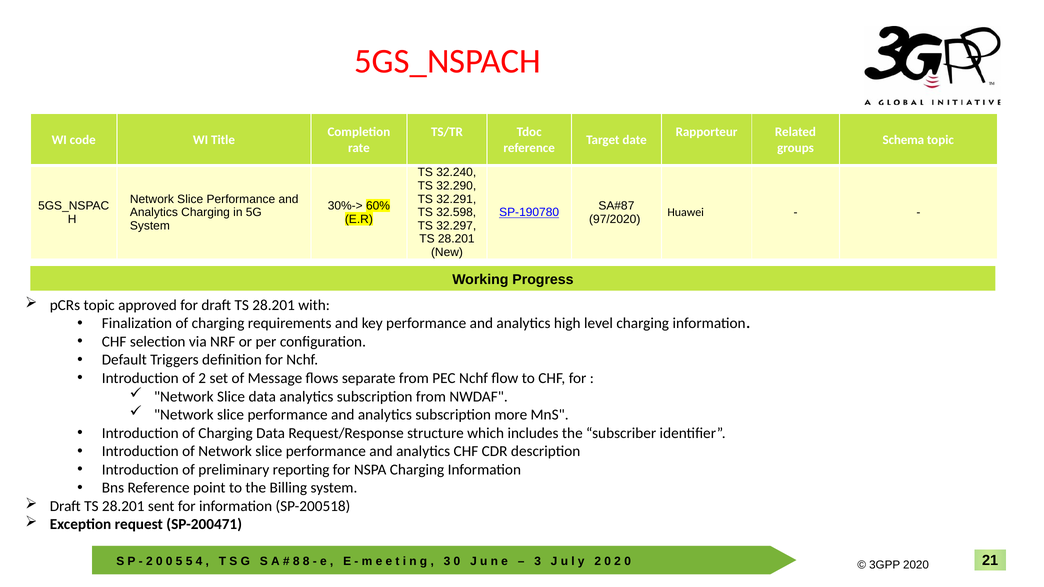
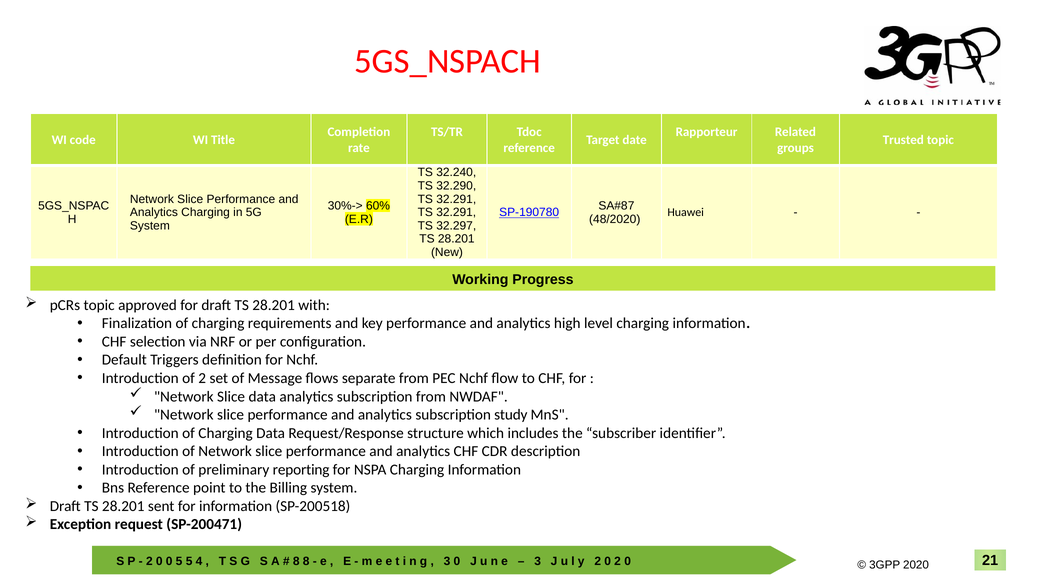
Schema: Schema -> Trusted (903, 140)
32.598: 32.598 -> 32.291 (456, 213)
97/2020: 97/2020 -> 48/2020 (615, 219)
more: more -> study (511, 415)
